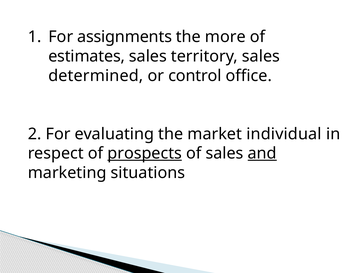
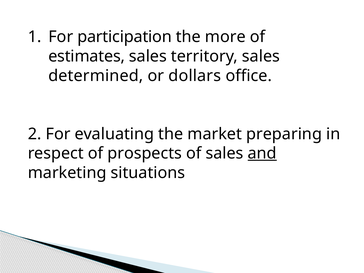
assignments: assignments -> participation (125, 37)
control: control -> dollars (195, 76)
individual: individual -> preparing (284, 134)
prospects underline: present -> none (145, 153)
